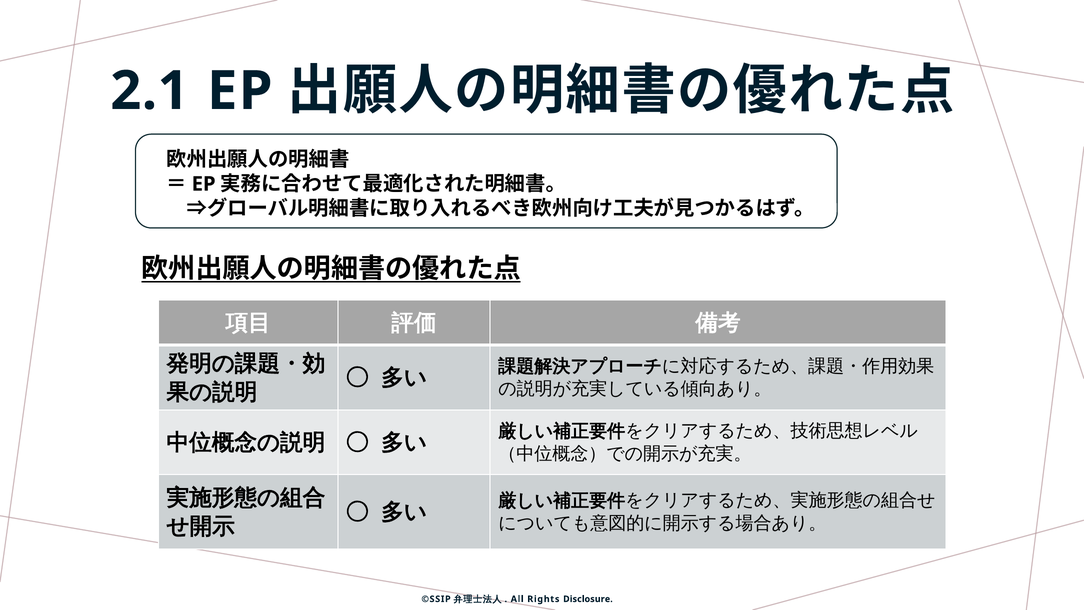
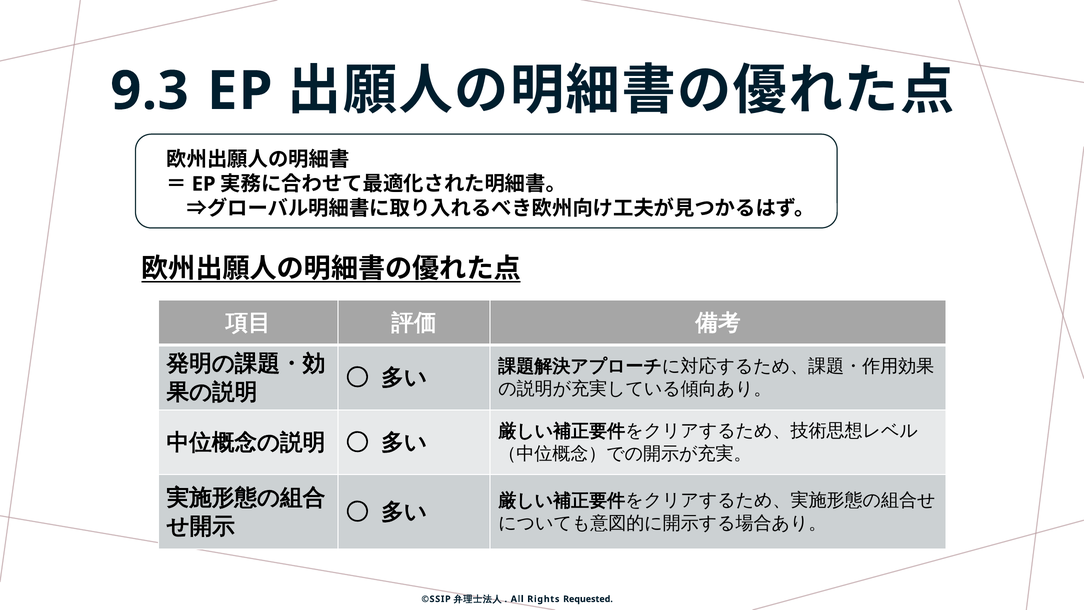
2.1: 2.1 -> 9.3 (149, 91)
Disclosure: Disclosure -> Requested (588, 599)
